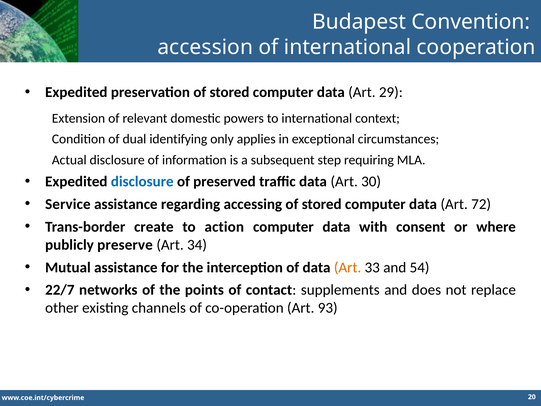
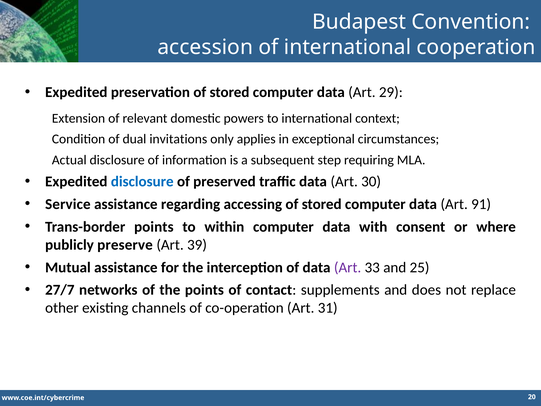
identifying: identifying -> invitations (178, 139)
72: 72 -> 91 (481, 204)
Trans-border create: create -> points (154, 227)
action: action -> within (224, 227)
34: 34 -> 39 (197, 245)
Art colour: orange -> purple (348, 267)
54: 54 -> 25 (420, 267)
22/7: 22/7 -> 27/7 (60, 290)
93: 93 -> 31 (328, 308)
